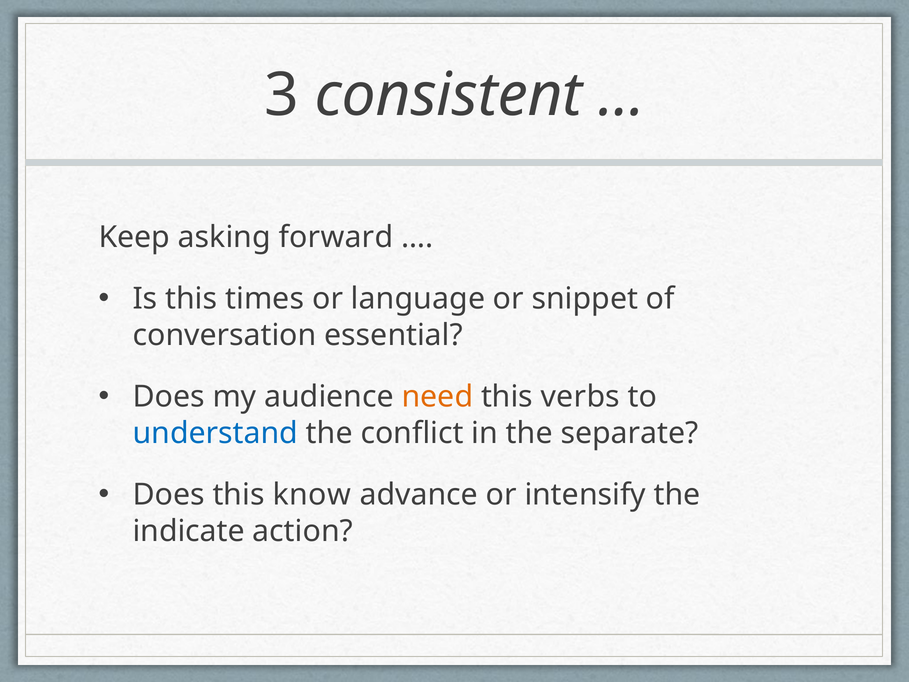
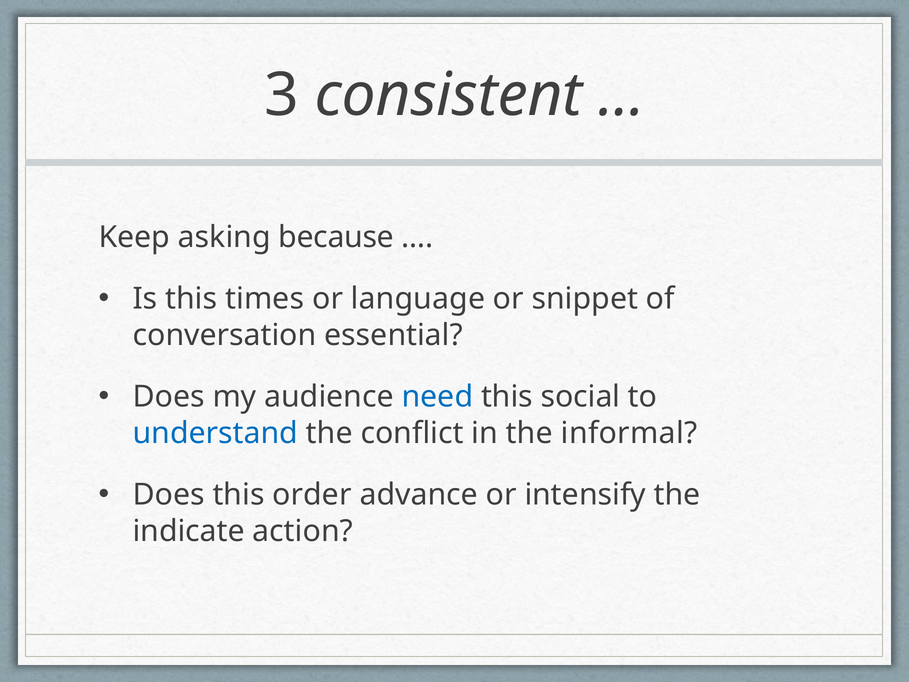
forward: forward -> because (336, 237)
need colour: orange -> blue (437, 397)
verbs: verbs -> social (581, 397)
separate: separate -> informal (629, 433)
know: know -> order (312, 495)
